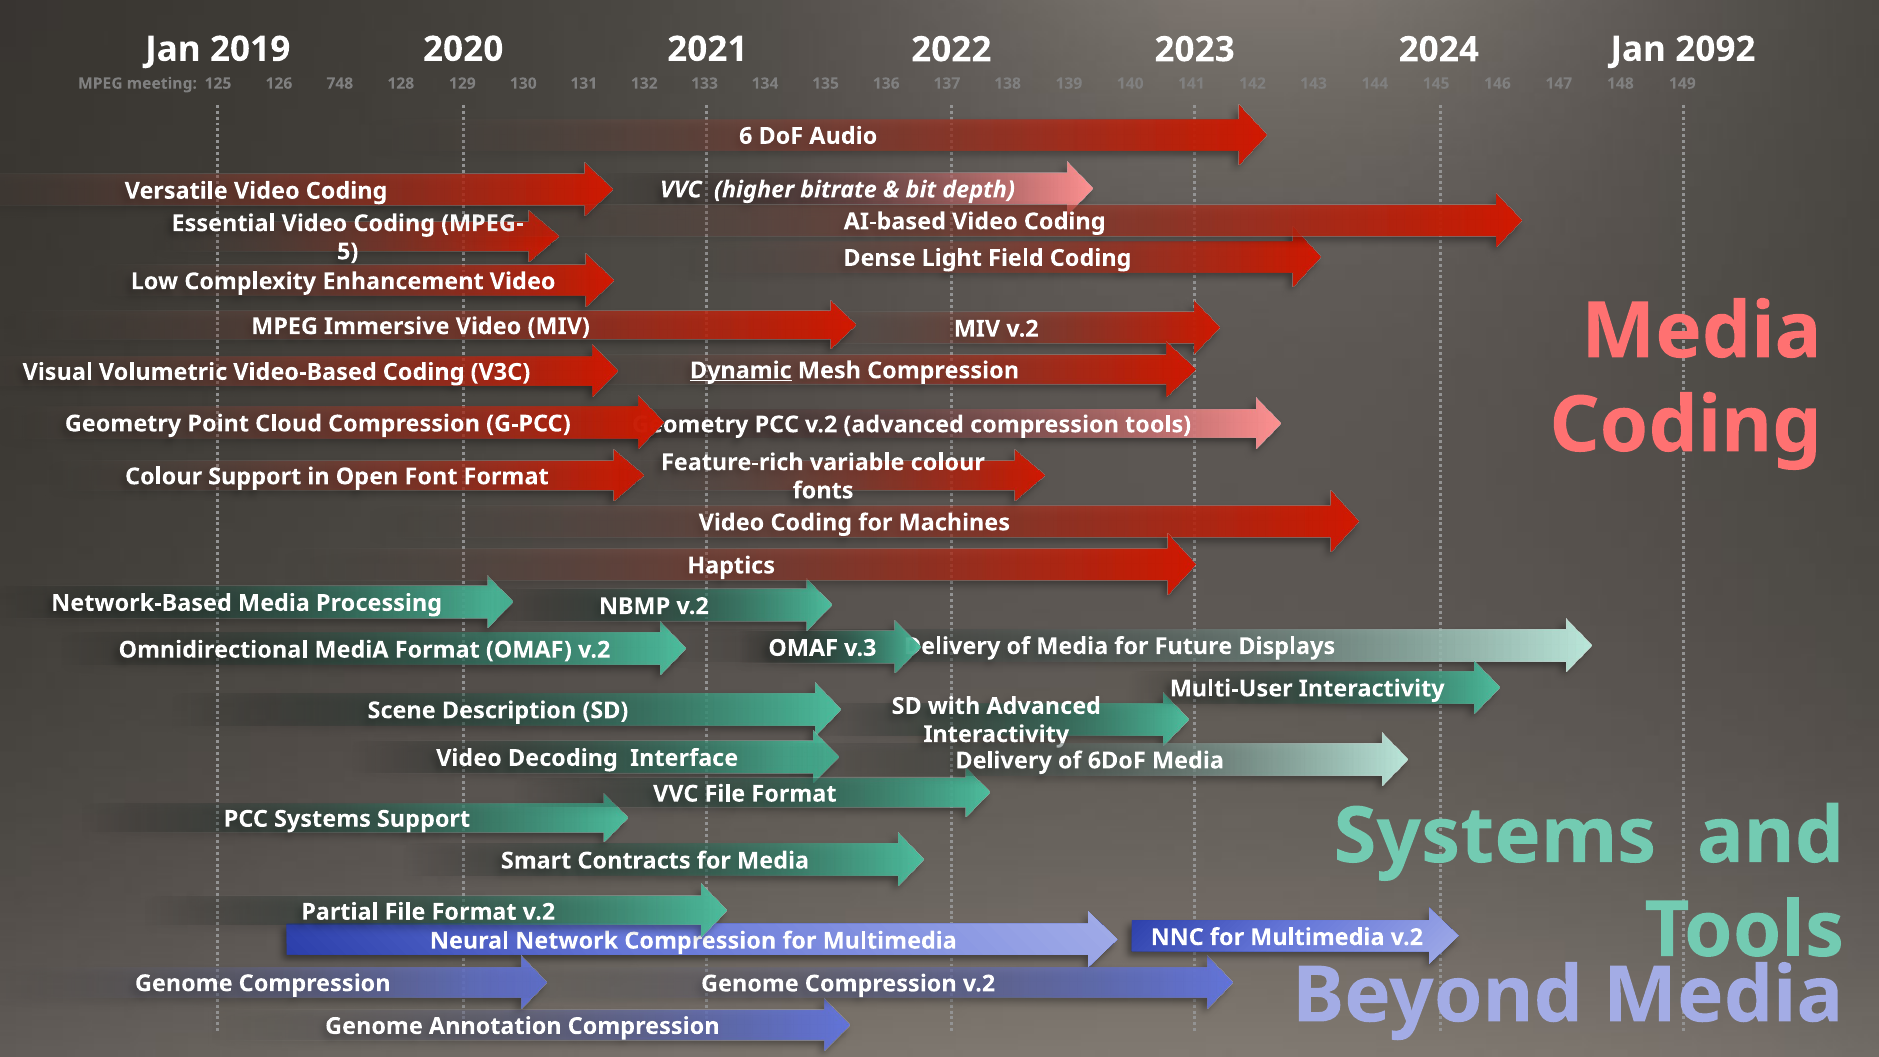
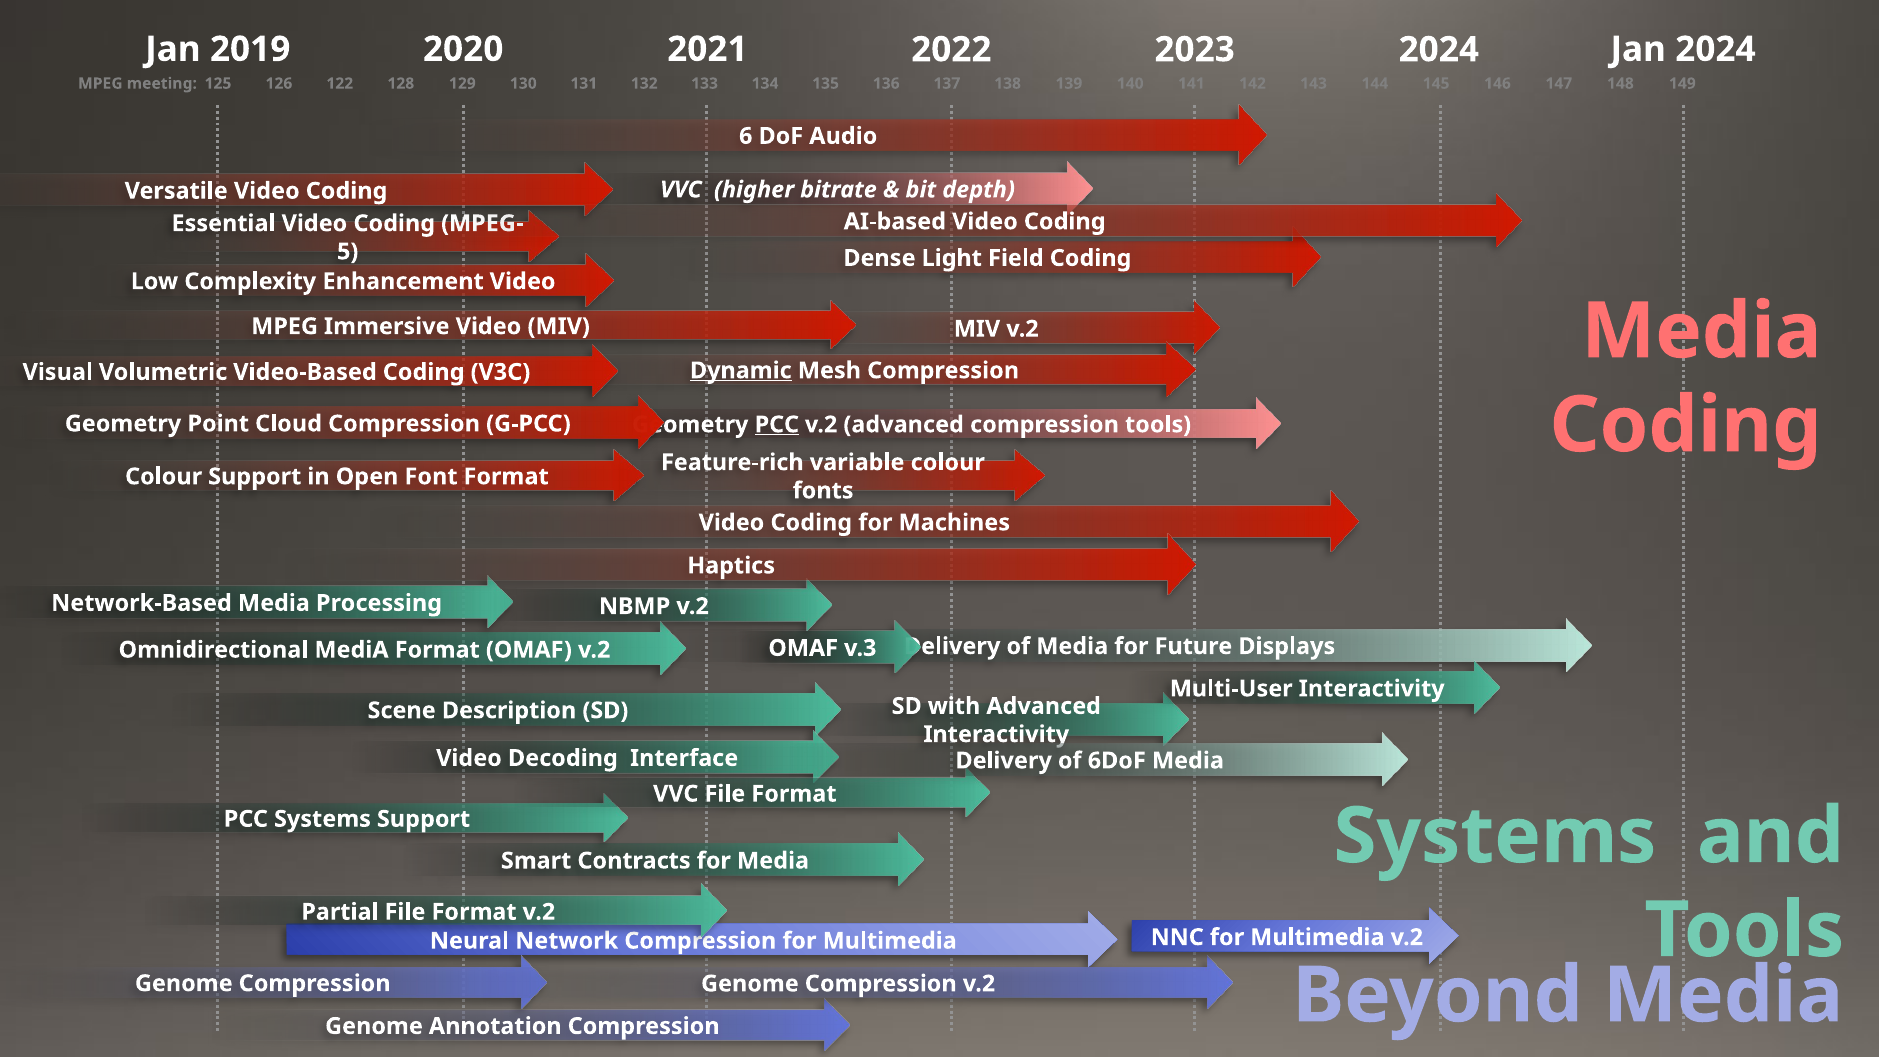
Jan 2092: 2092 -> 2024 (1715, 49)
748: 748 -> 122 (340, 83)
PCC underline: none -> present (777, 425)
